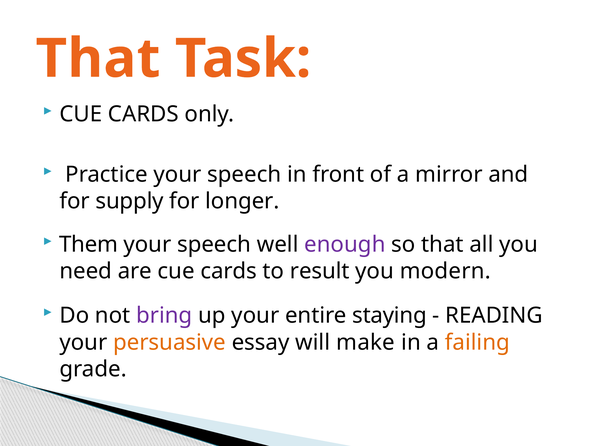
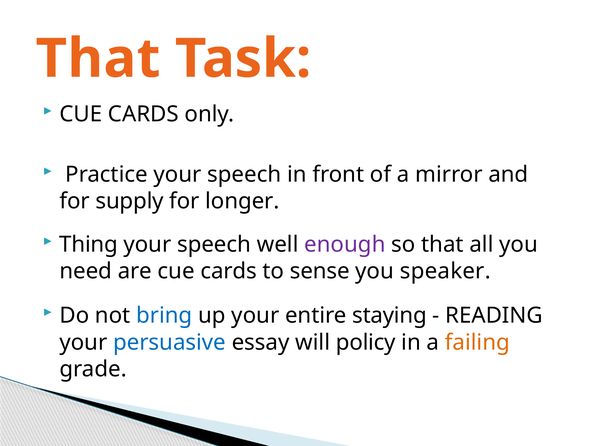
Them: Them -> Thing (89, 245)
result: result -> sense (320, 271)
modern: modern -> speaker (445, 271)
bring colour: purple -> blue (164, 316)
persuasive colour: orange -> blue (169, 343)
make: make -> policy (366, 343)
